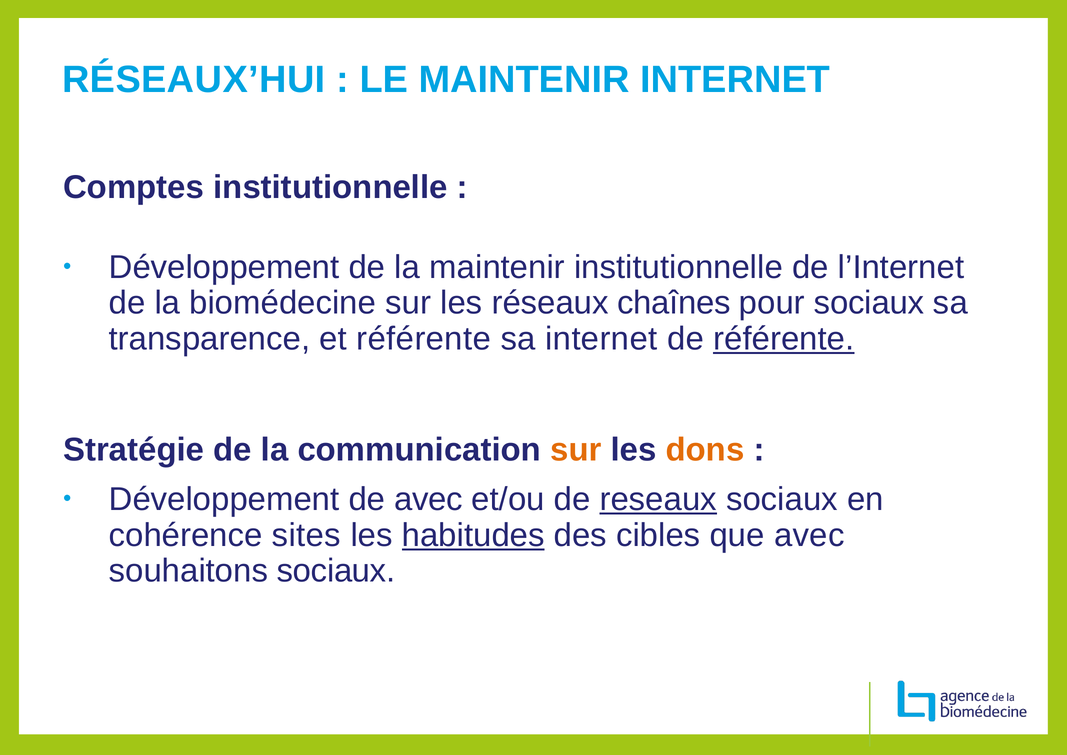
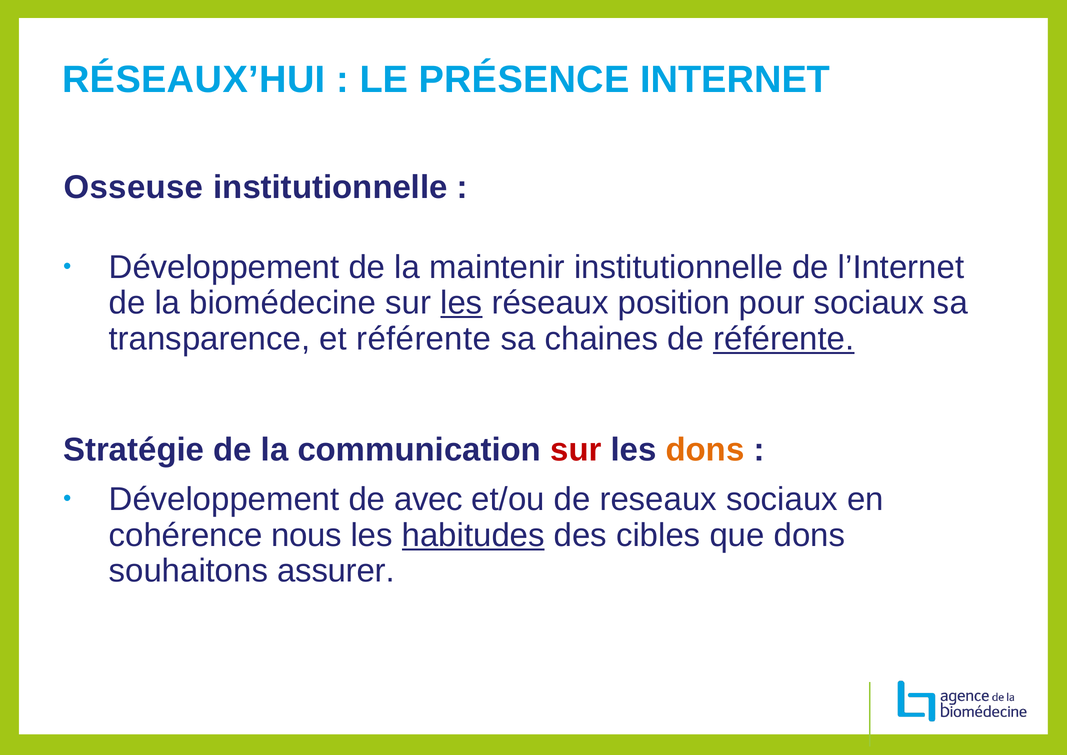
LE MAINTENIR: MAINTENIR -> PRÉSENCE (524, 80)
Comptes: Comptes -> Osseuse (133, 187)
les underline: none -> present (461, 303)
chaînes: chaînes -> position (674, 303)
sa internet: internet -> chaines (601, 338)
sur colour: orange -> red (576, 450)
reseaux underline: present -> none (658, 499)
sites: sites -> nous (307, 535)
que avec: avec -> dons (809, 535)
souhaitons sociaux: sociaux -> assurer (336, 570)
